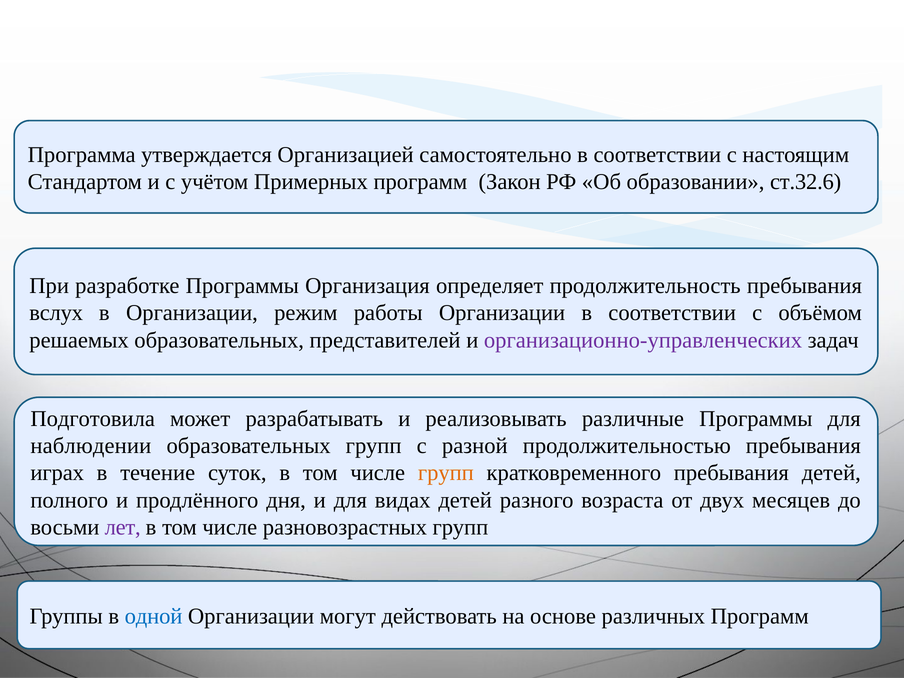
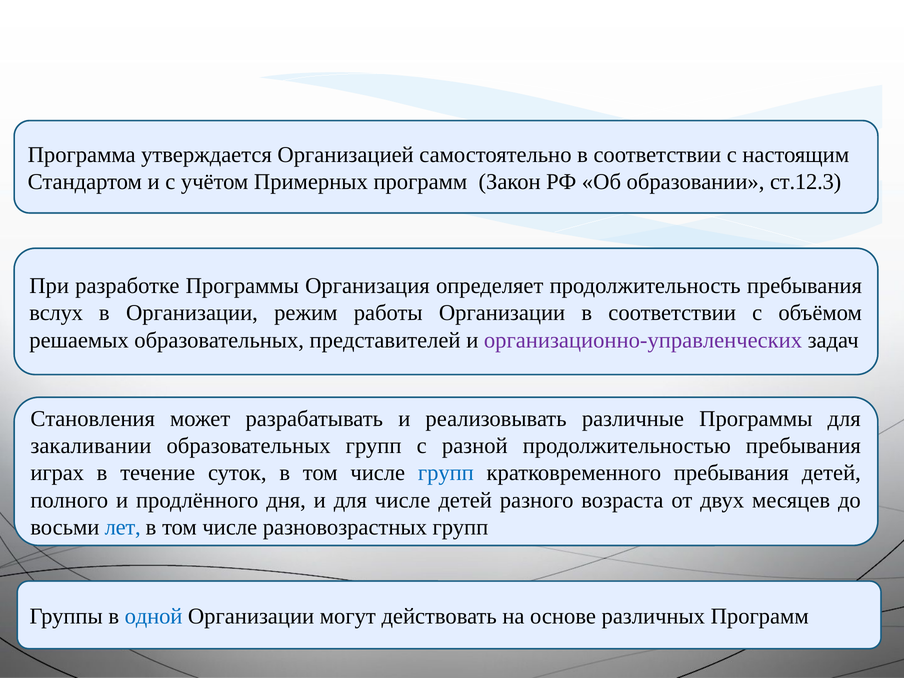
ст.32.6: ст.32.6 -> ст.12.3 (806, 182)
Подготовила: Подготовила -> Становления (93, 419)
наблюдении: наблюдении -> закаливании (91, 446)
групп colour: orange -> blue (446, 473)
для видах: видах -> числе (403, 500)
лет colour: purple -> blue (123, 527)
